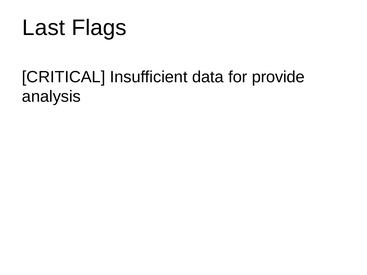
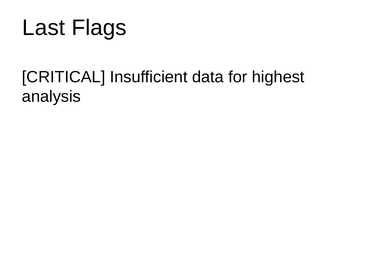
provide: provide -> highest (278, 77)
